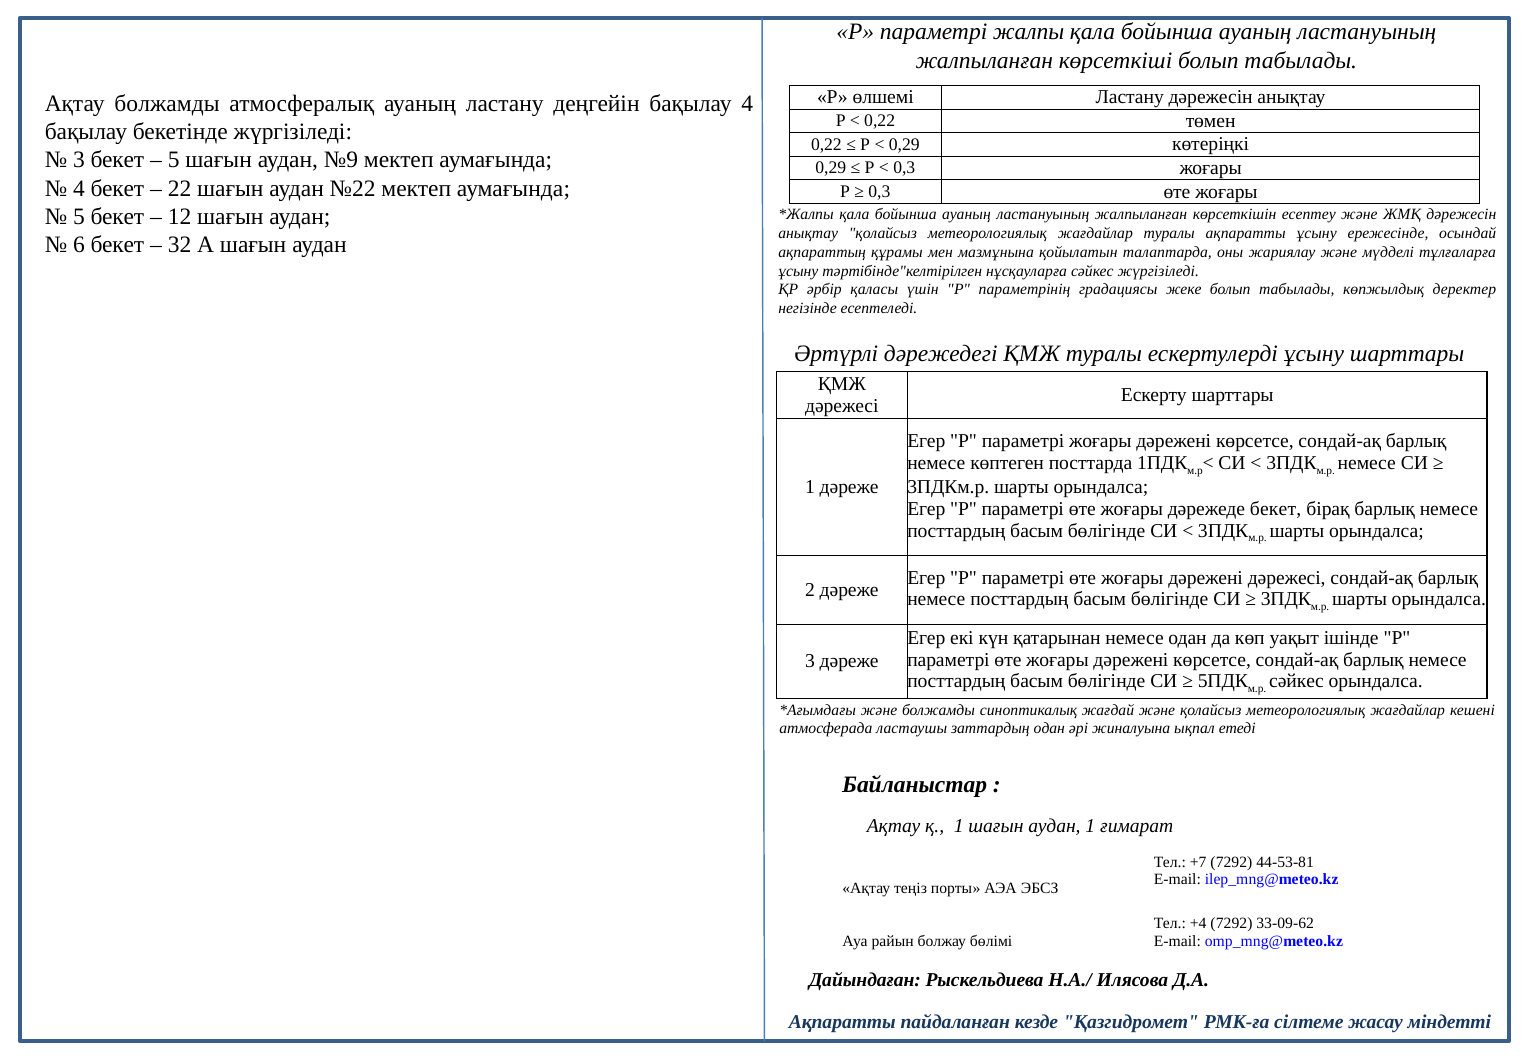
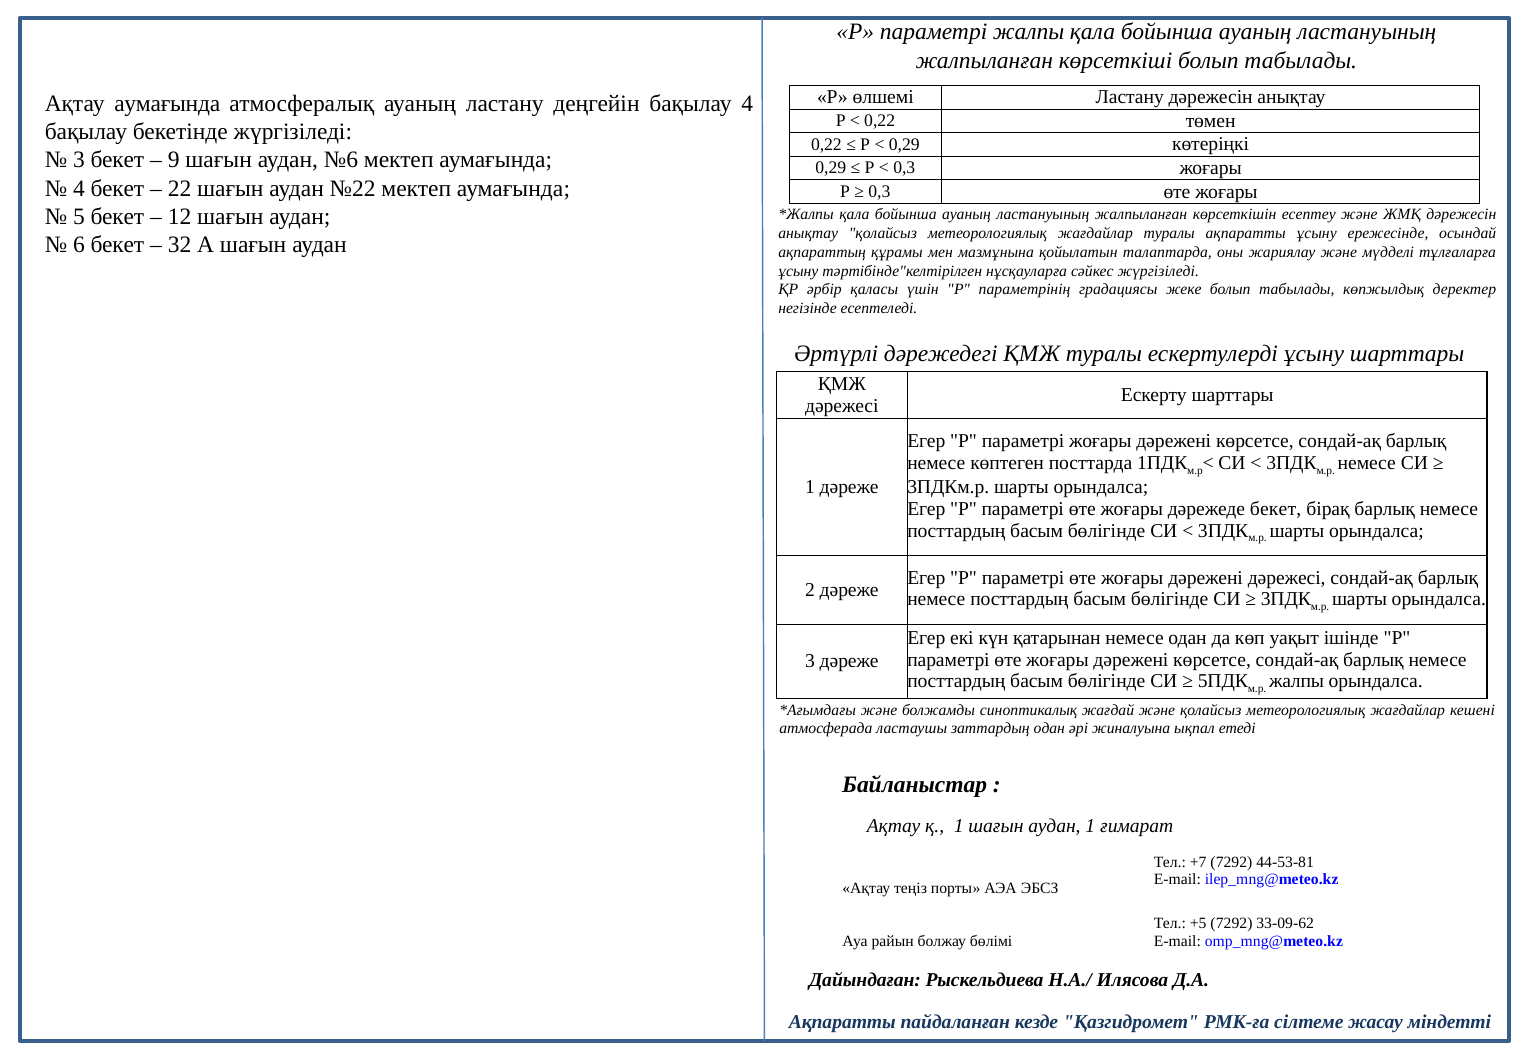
Ақтау болжамды: болжамды -> аумағында (167, 103)
5: 5 -> 9 (174, 160)
№9: №9 -> №6 (341, 160)
сәйкес: сәйкес -> жалпы (1297, 681)
+4: +4 -> +5 (1198, 923)
